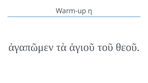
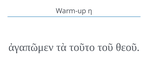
ἁγιοῦ: ἁγιοῦ -> τοῦτο (82, 47)
